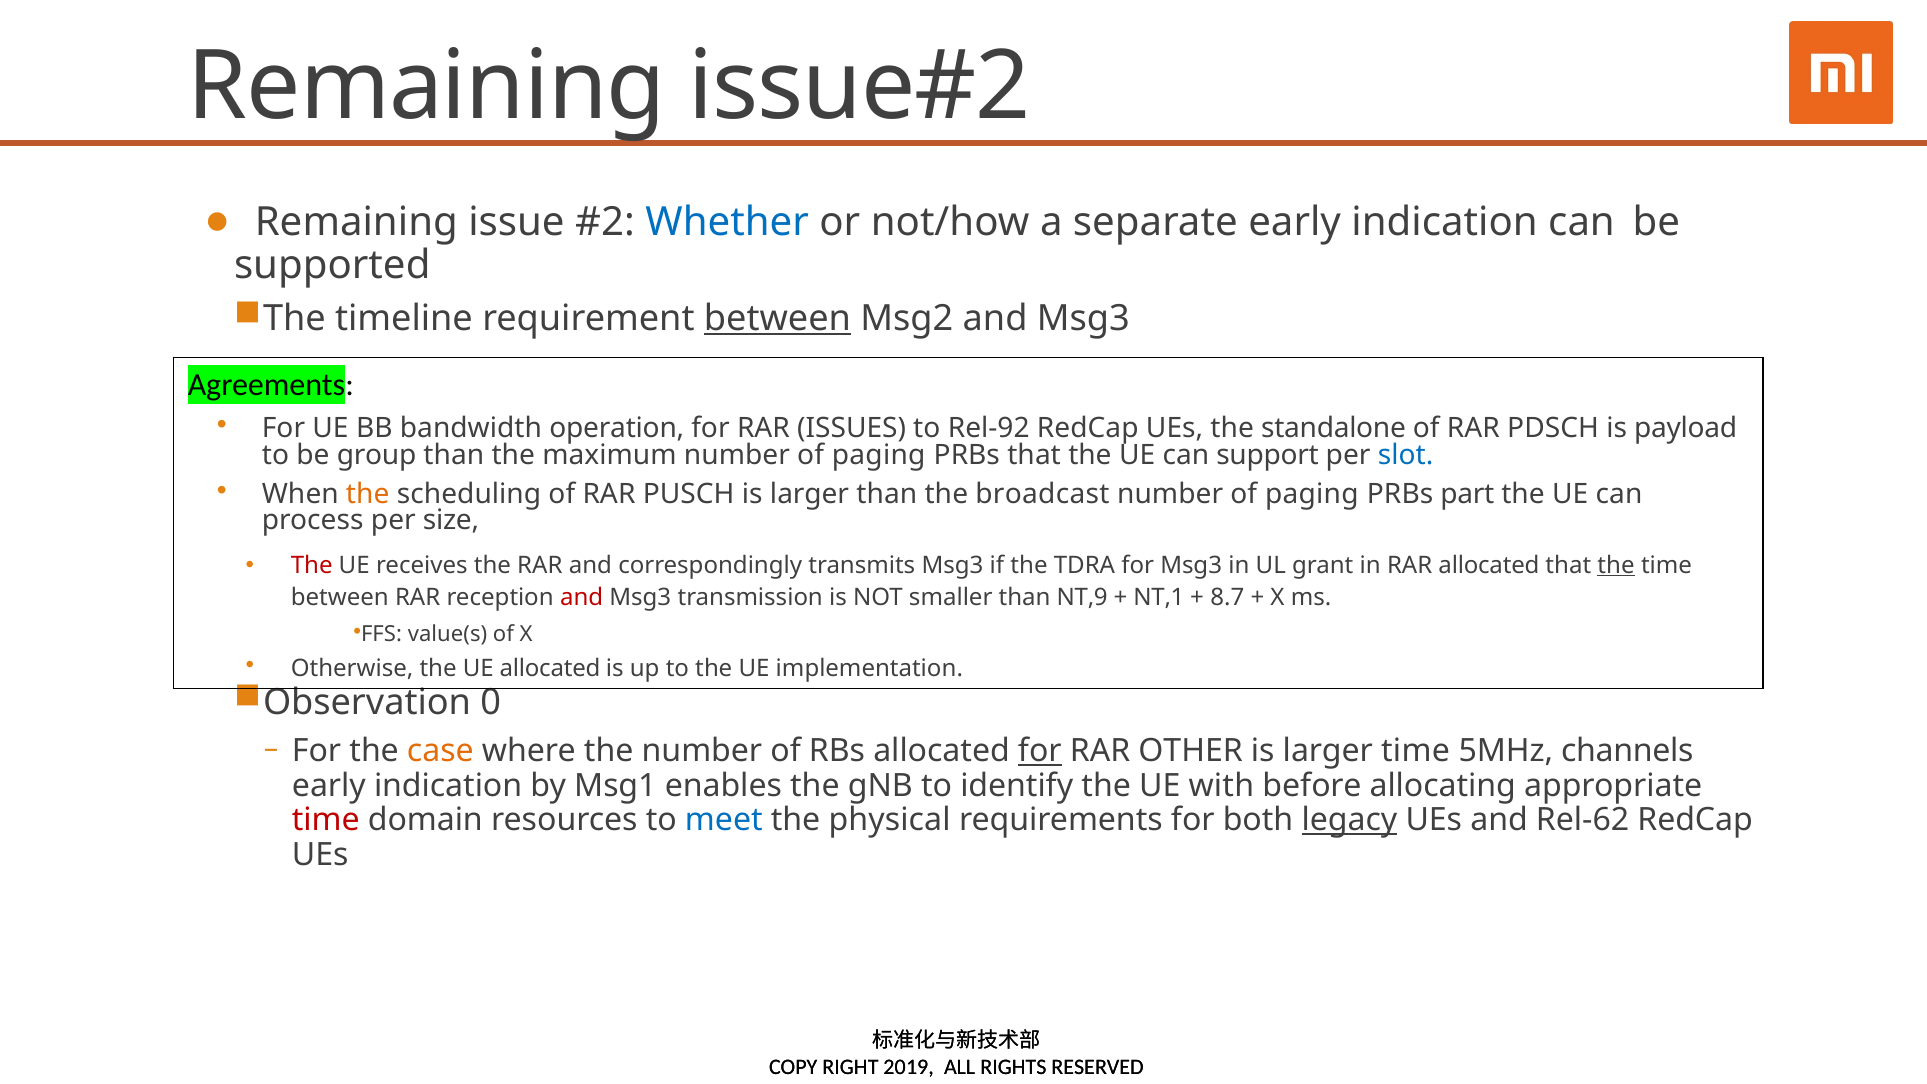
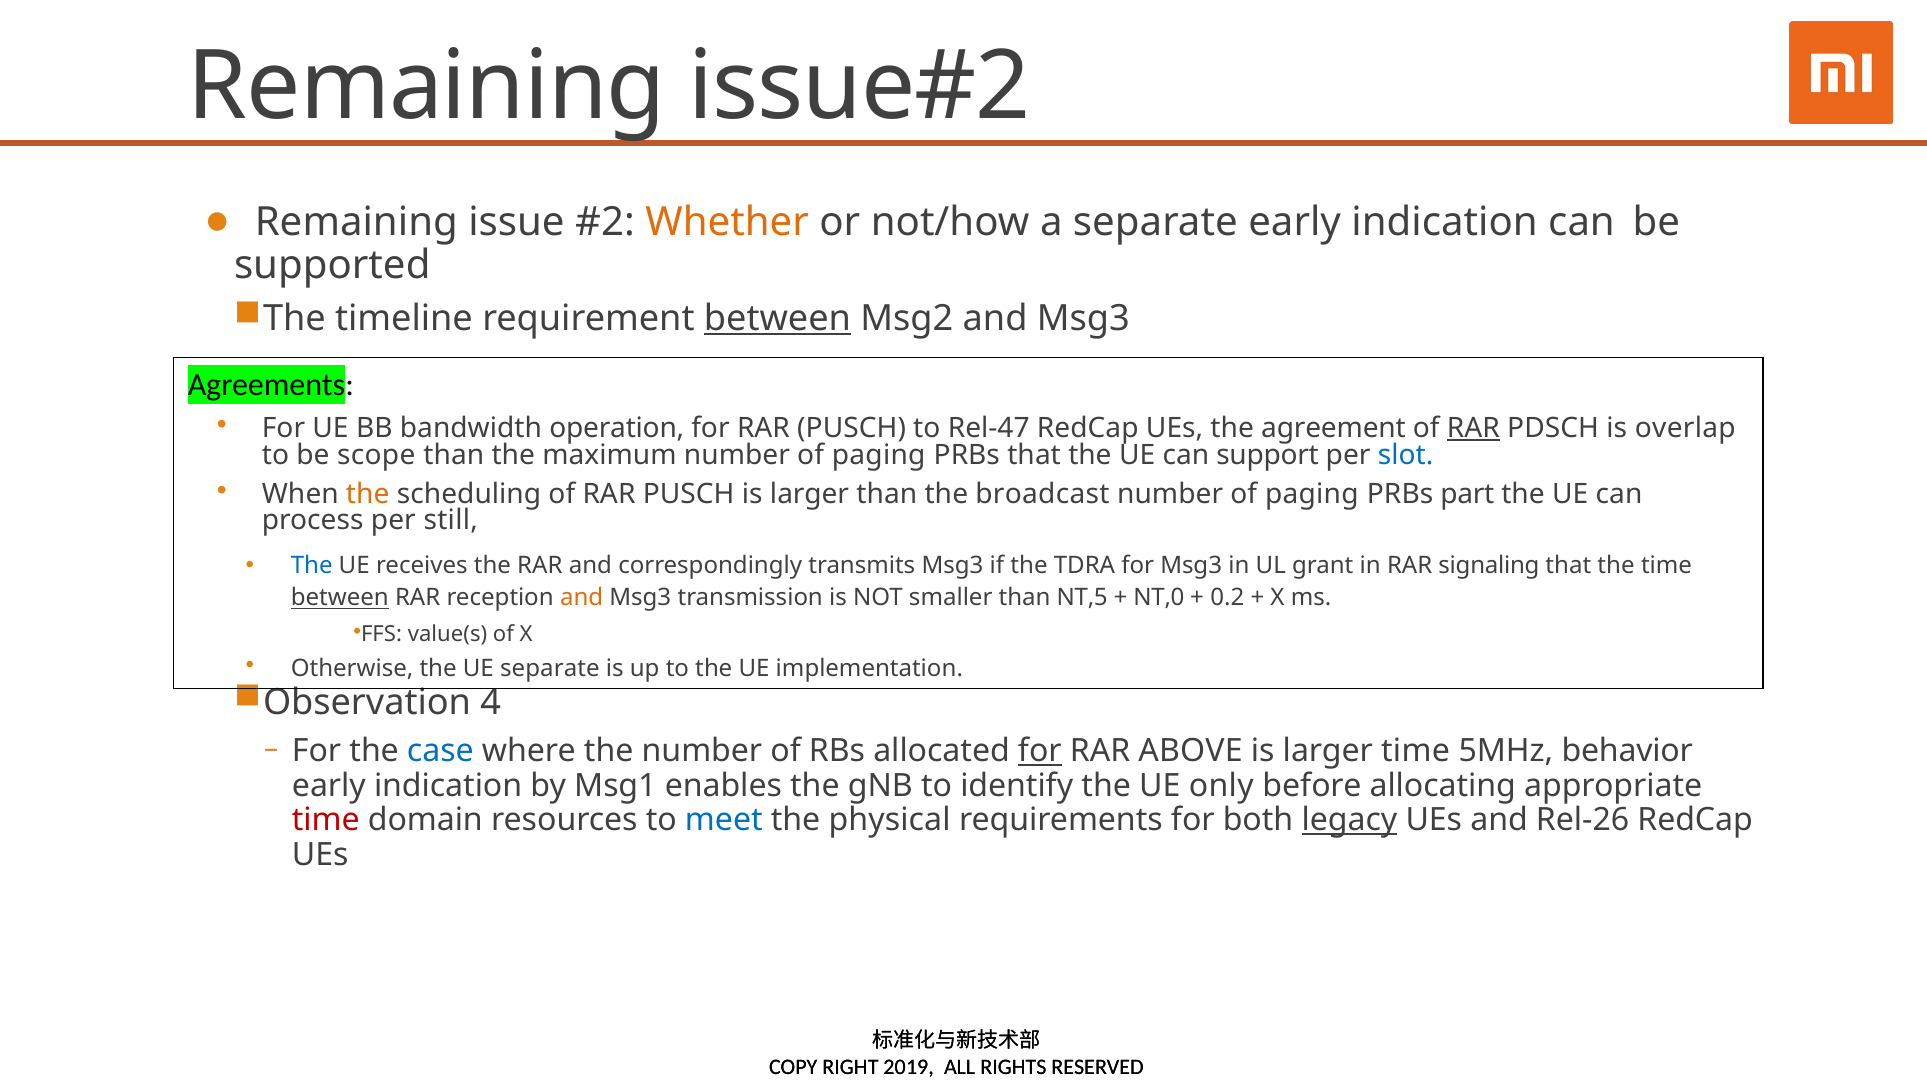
Whether colour: blue -> orange (727, 222)
for RAR ISSUES: ISSUES -> PUSCH (852, 428)
Rel-92: Rel-92 -> Rel-47 (989, 428)
standalone: standalone -> agreement (1333, 428)
RAR underline: none -> present (1473, 428)
payload: payload -> overlap (1685, 428)
group: group -> scope (376, 455)
size: size -> still (451, 521)
The colour: red -> blue (312, 565)
RAR allocated: allocated -> signaling (1489, 565)
the underline: present -> none (1616, 565)
between underline: none -> present (340, 598)
and colour: red -> orange (582, 598)
NT,9: NT,9 -> NT,5 (1082, 598)
NT,1: NT,1 -> NT,0 (1159, 598)
8.7: 8.7 -> 0.2 (1227, 598)
UE allocated: allocated -> separate (550, 669)
0: 0 -> 4 (491, 702)
case colour: orange -> blue (440, 751)
OTHER: OTHER -> ABOVE (1191, 751)
channels: channels -> behavior (1627, 751)
with: with -> only (1221, 786)
Rel-62: Rel-62 -> Rel-26 (1583, 820)
